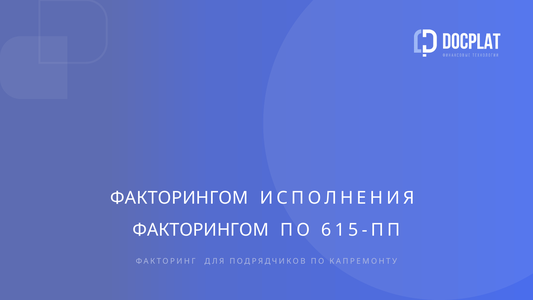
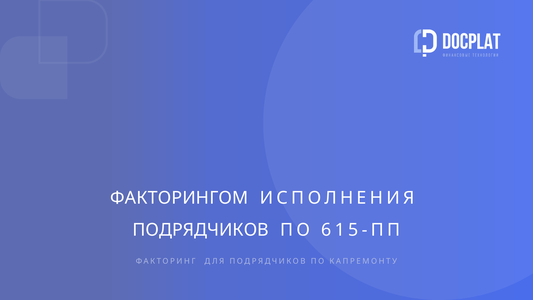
ФАКТОРИНГОМ: ФАКТОРИНГОМ -> ПОДРЯДЧИКОВ (201, 230)
